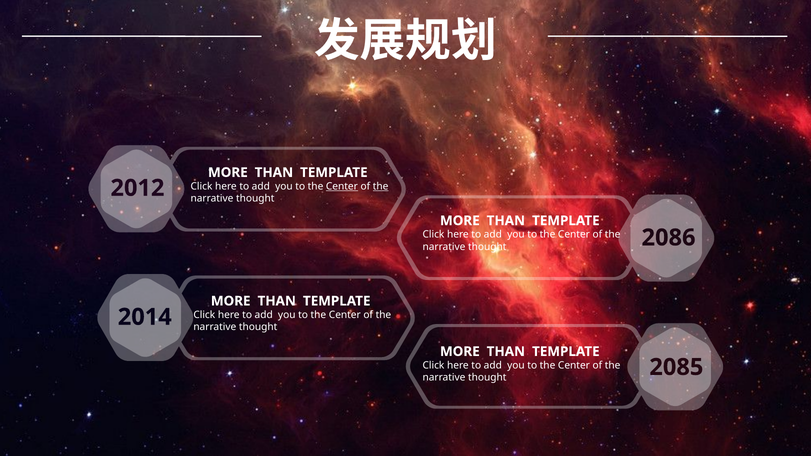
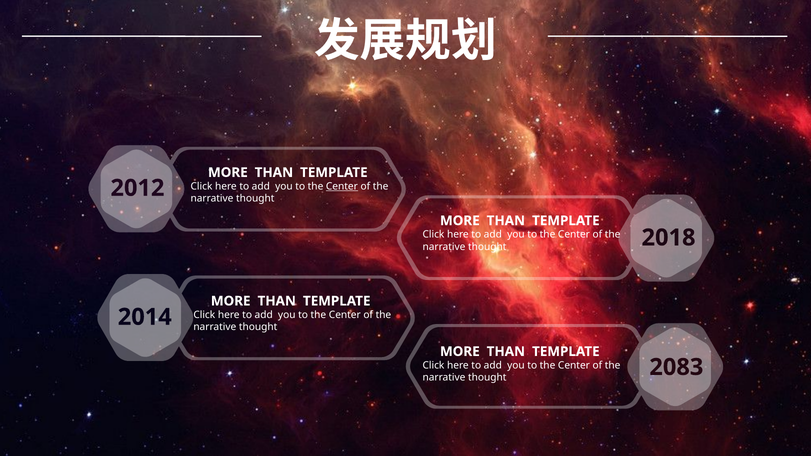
the underline: present -> none (381, 186)
2086: 2086 -> 2018 (669, 238)
2085: 2085 -> 2083 (676, 367)
